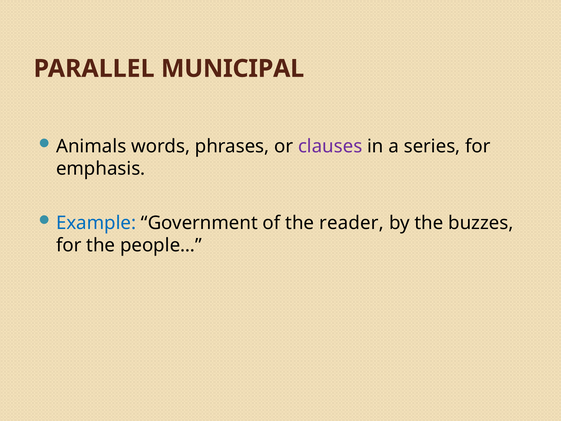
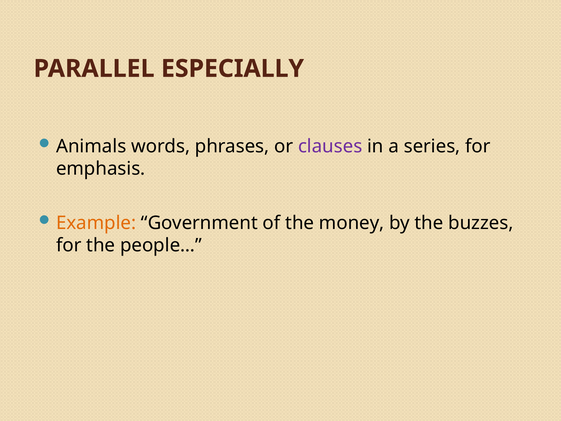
MUNICIPAL: MUNICIPAL -> ESPECIALLY (232, 69)
Example colour: blue -> orange (96, 223)
reader: reader -> money (352, 223)
